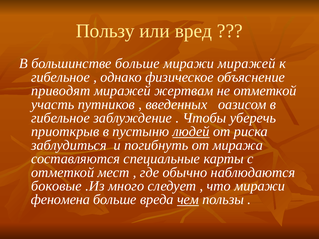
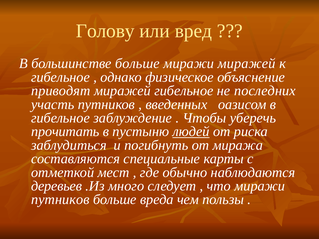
Пользу: Пользу -> Голову (105, 31)
миражей жертвам: жертвам -> гибельное (184, 91)
не отметкой: отметкой -> последних (265, 91)
приоткрыв: приоткрыв -> прочитать (65, 132)
боковые: боковые -> деревьев (56, 186)
феномена: феномена -> путников (60, 200)
чем underline: present -> none (188, 200)
